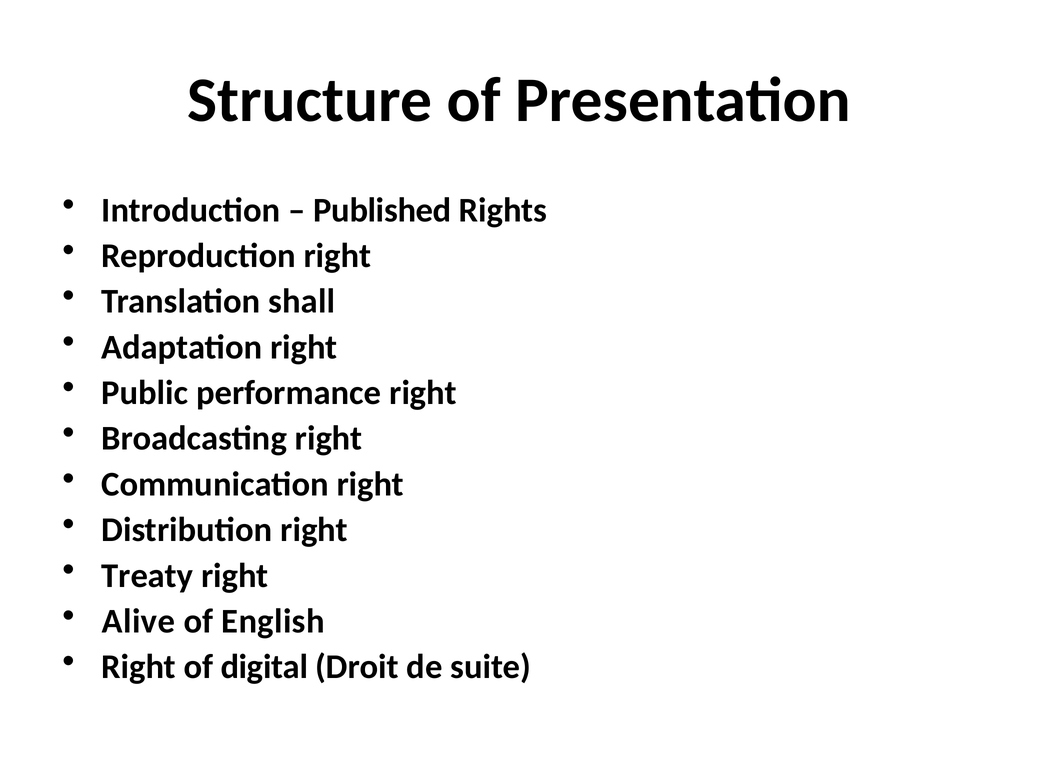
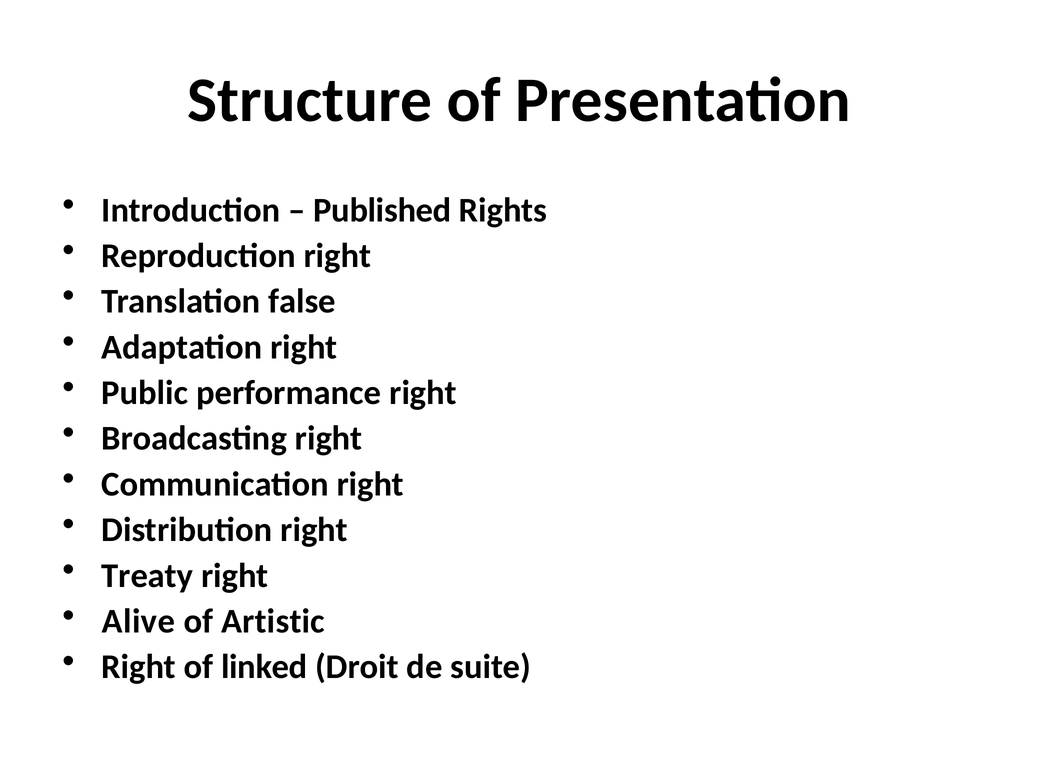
shall: shall -> false (302, 302)
English: English -> Artistic (273, 621)
digital: digital -> linked (264, 667)
